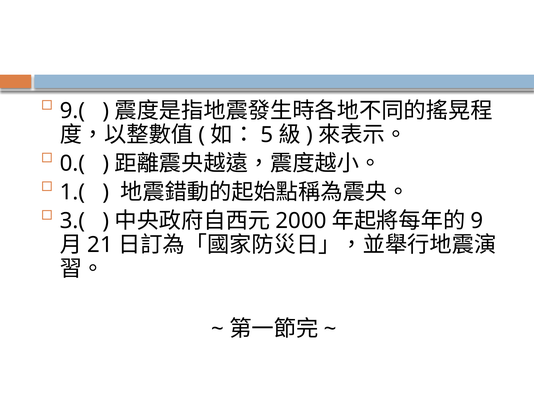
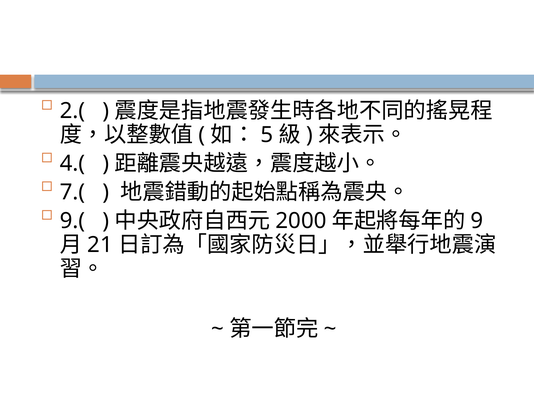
9.(: 9.( -> 2.( (72, 111)
0.(: 0.( -> 4.( (72, 164)
1.(: 1.( -> 7.( (72, 192)
3.(: 3.( -> 9.( (72, 221)
